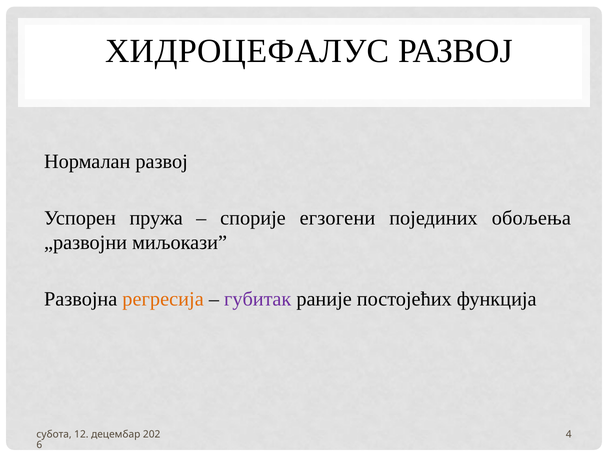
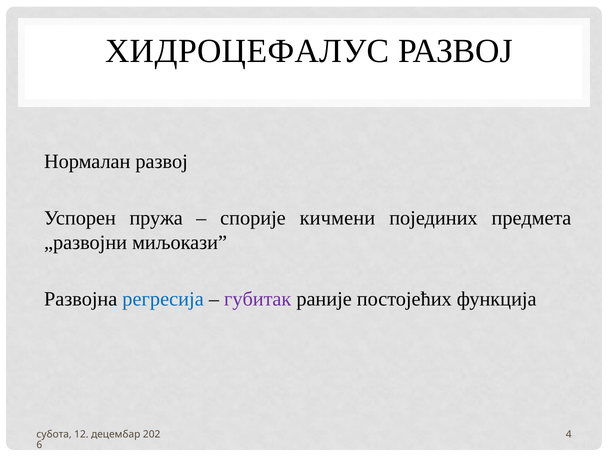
егзогени: егзогени -> кичмени (337, 218)
обољења: обољења -> предмета (531, 218)
регресија colour: orange -> blue (163, 299)
